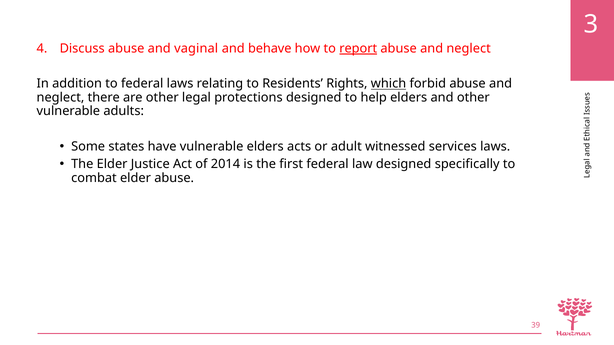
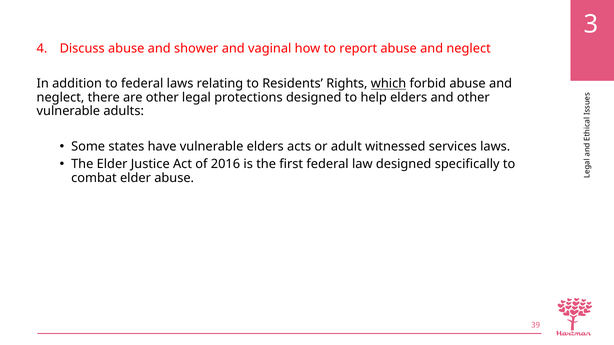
vaginal: vaginal -> shower (196, 48)
behave: behave -> vaginal (270, 48)
report underline: present -> none (358, 48)
2014: 2014 -> 2016 (225, 164)
